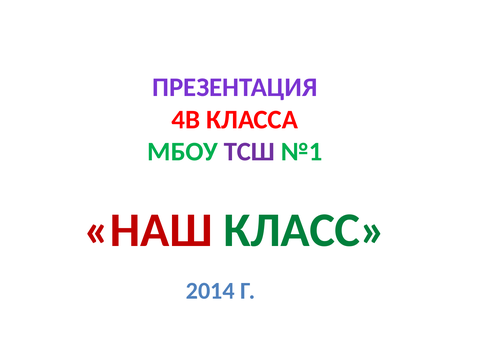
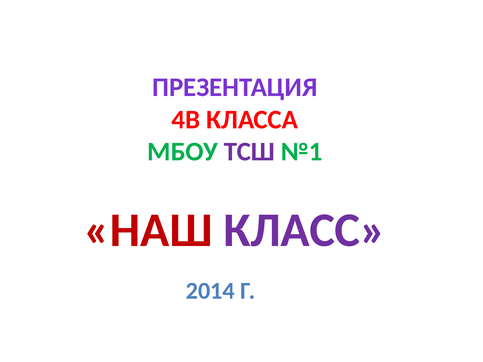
КЛАСС colour: green -> purple (305, 231)
